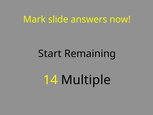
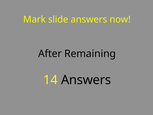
Start: Start -> After (50, 54)
14 Multiple: Multiple -> Answers (86, 80)
